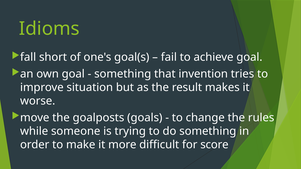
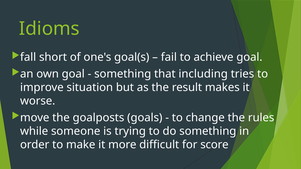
invention: invention -> including (203, 74)
